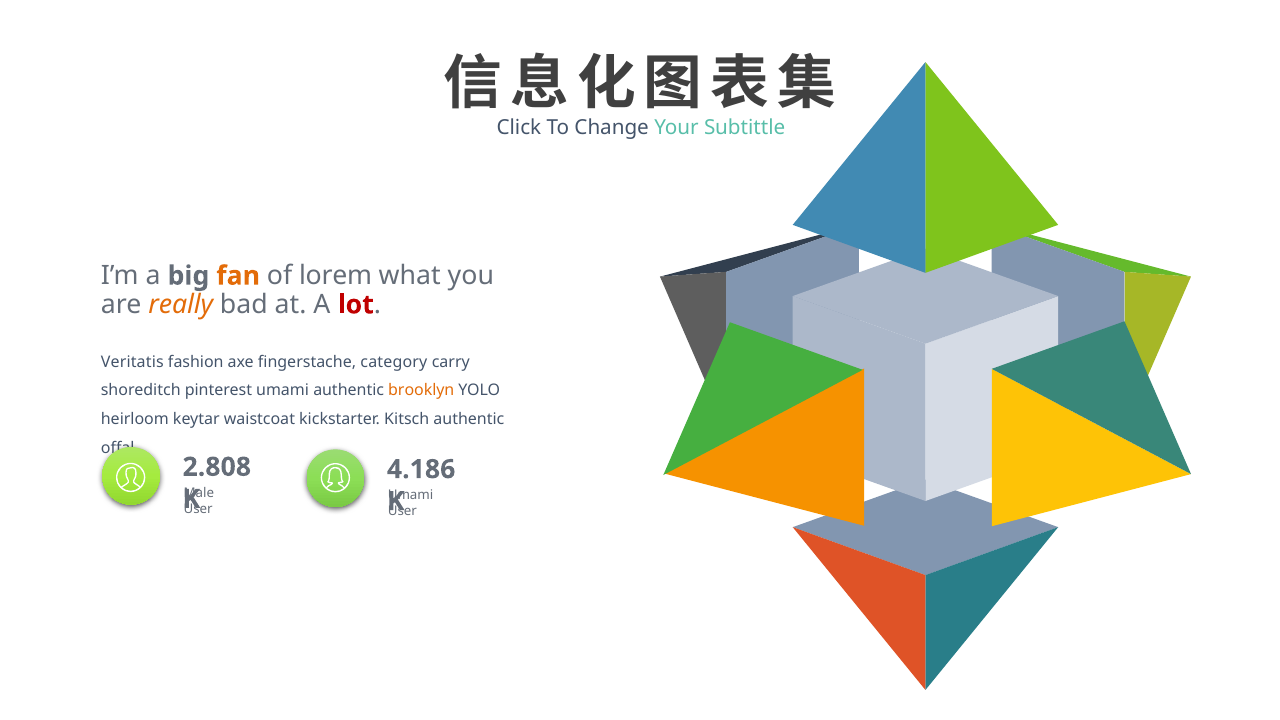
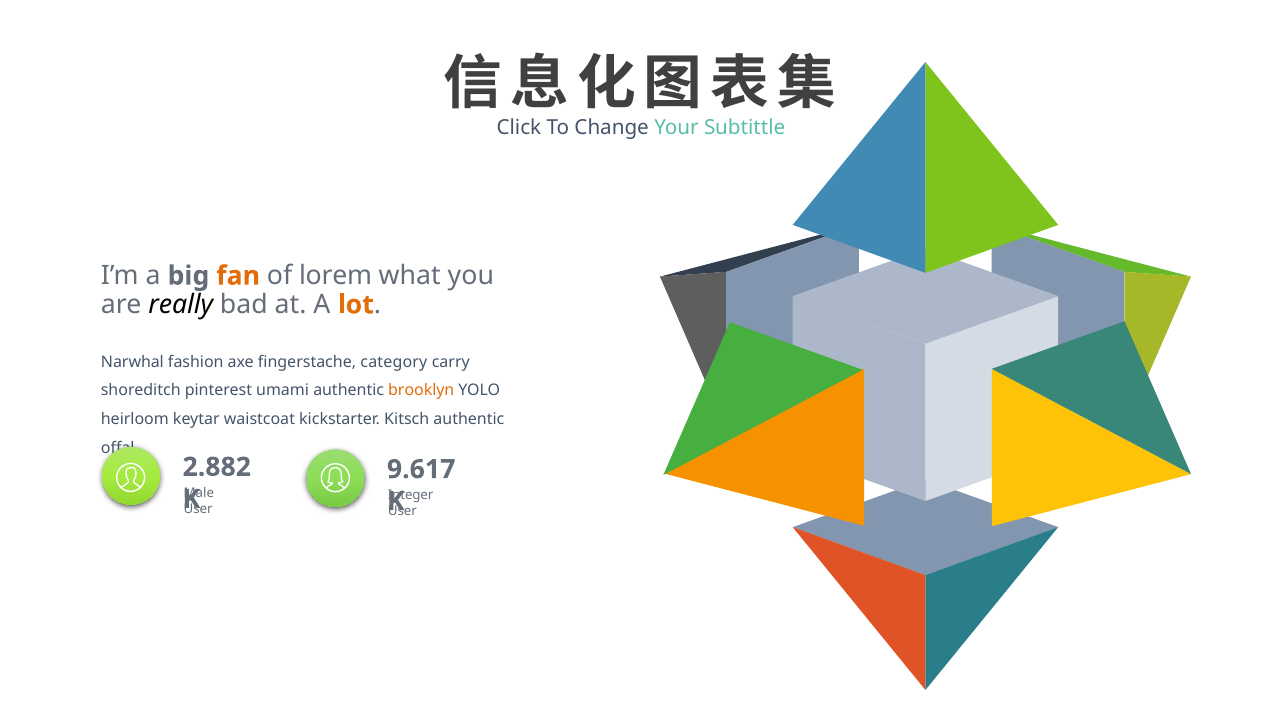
really colour: orange -> black (181, 305)
lot colour: red -> orange (356, 305)
Veritatis: Veritatis -> Narwhal (132, 362)
2.808: 2.808 -> 2.882 (217, 467)
4.186: 4.186 -> 9.617 (421, 469)
Umami: Umami -> Integer (411, 495)
